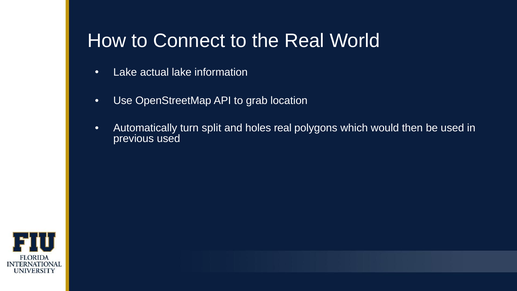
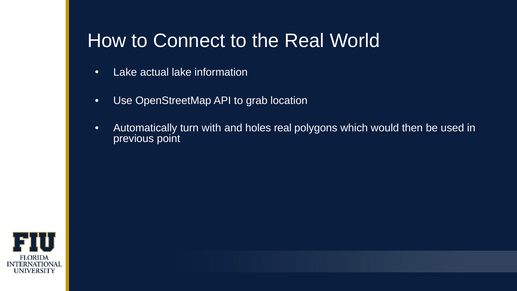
split: split -> with (211, 128)
previous used: used -> point (169, 139)
